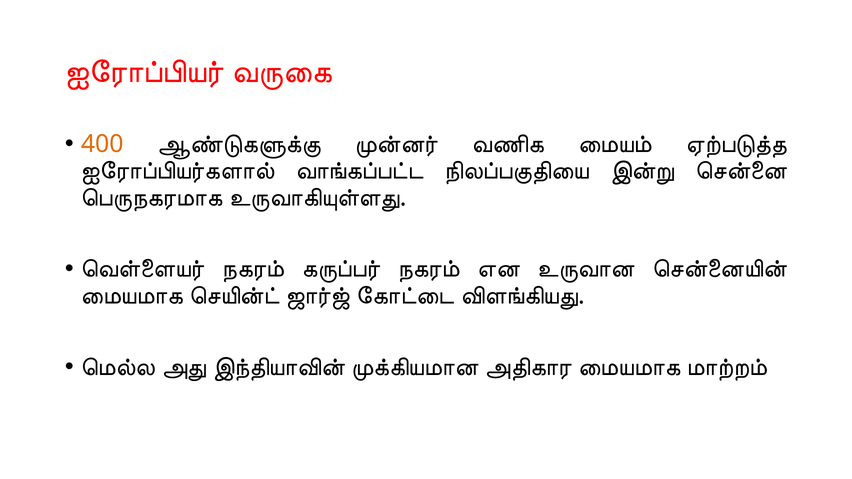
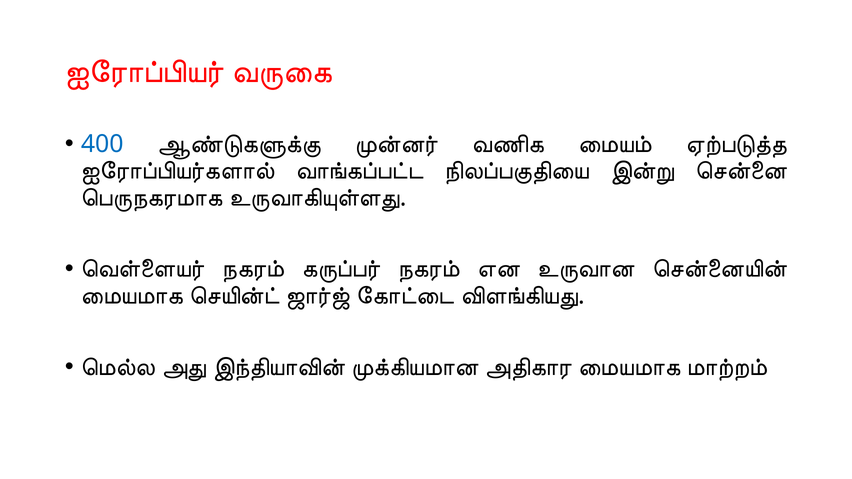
400 colour: orange -> blue (102, 144)
